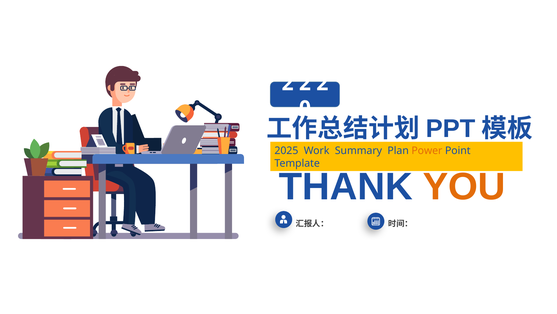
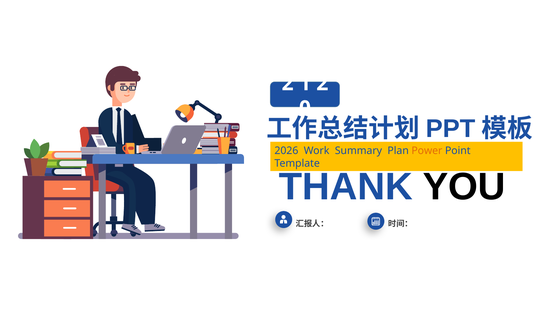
2: 2 -> 1 (305, 83)
2025: 2025 -> 2026 (286, 151)
YOU colour: orange -> black (464, 186)
